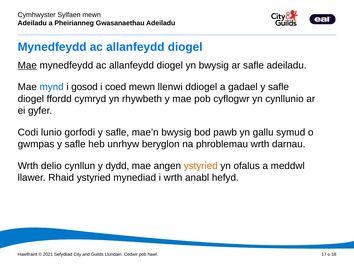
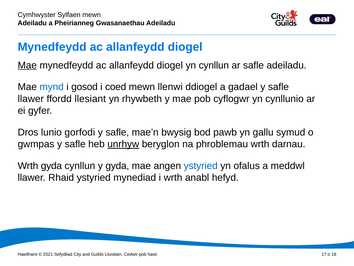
yn bwysig: bwysig -> cynllun (214, 65)
diogel: diogel -> llawer (31, 99)
cymryd: cymryd -> llesiant (90, 99)
Codi: Codi -> Dros (28, 132)
unrhyw underline: none -> present (123, 144)
Wrth delio: delio -> gyda (51, 165)
y dydd: dydd -> gyda (117, 165)
ystyried colour: orange -> blue (201, 165)
